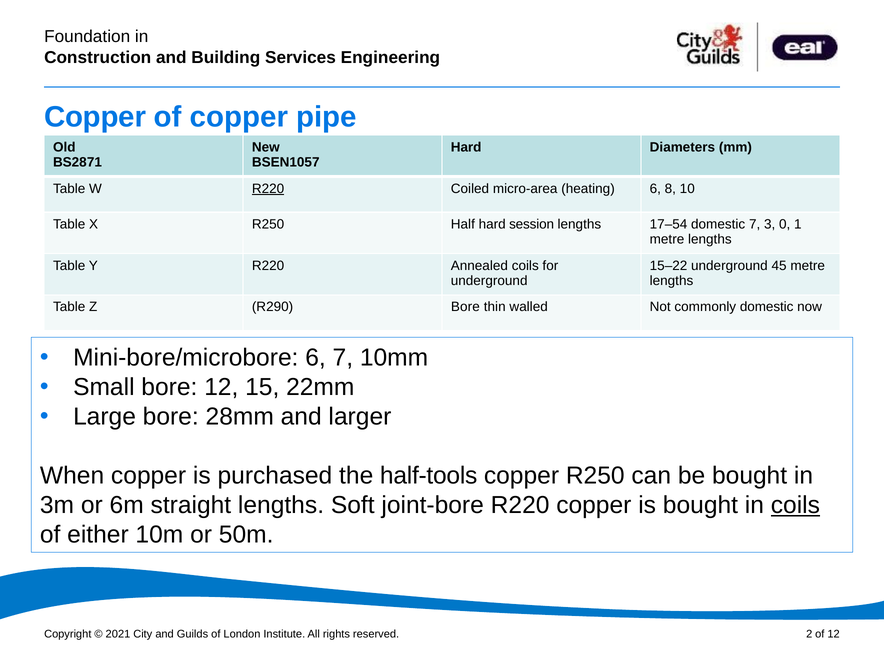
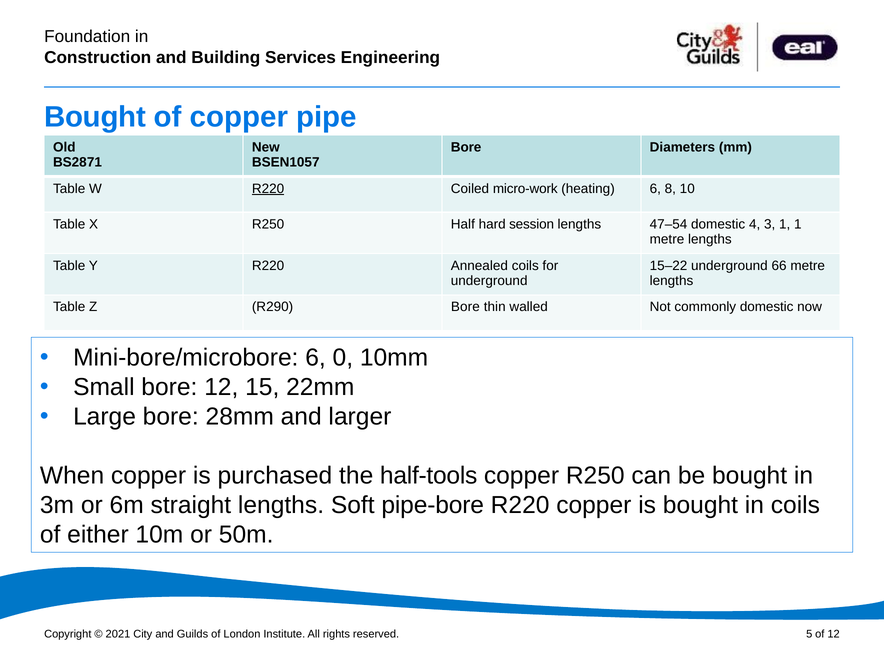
Copper: Copper -> Bought (95, 117)
Hard: Hard -> Bore (466, 147)
micro-area: micro-area -> micro-work (525, 189)
17–54: 17–54 -> 47–54 (669, 224)
domestic 7: 7 -> 4 (755, 224)
3 0: 0 -> 1 (785, 224)
45: 45 -> 66 (779, 266)
6 7: 7 -> 0 (343, 358)
joint-bore: joint-bore -> pipe-bore (433, 505)
coils underline: present -> none (795, 505)
2: 2 -> 5 (809, 634)
